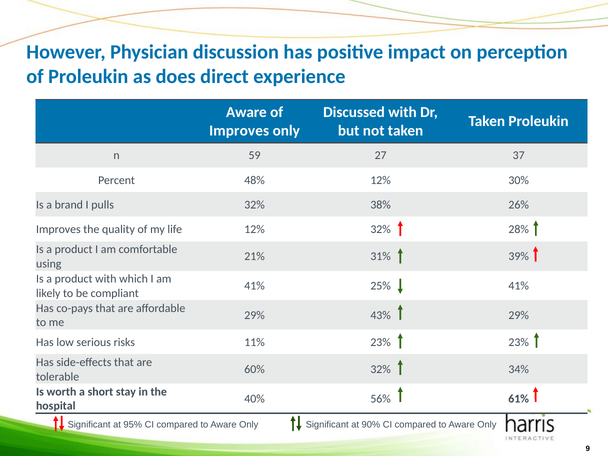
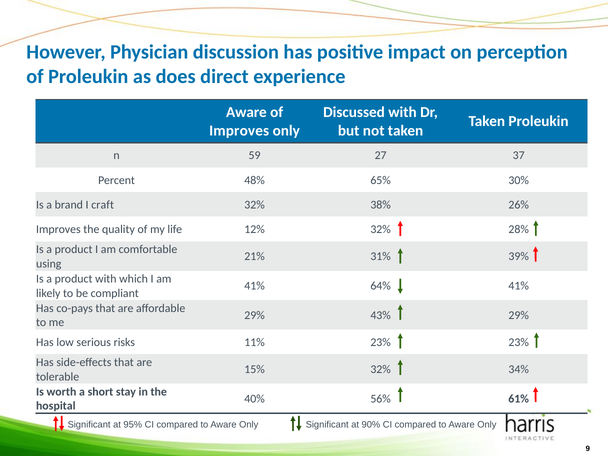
48% 12%: 12% -> 65% (381, 180)
pulls: pulls -> craft (103, 205)
25%: 25% -> 64% (381, 286)
60%: 60% -> 15% (255, 369)
